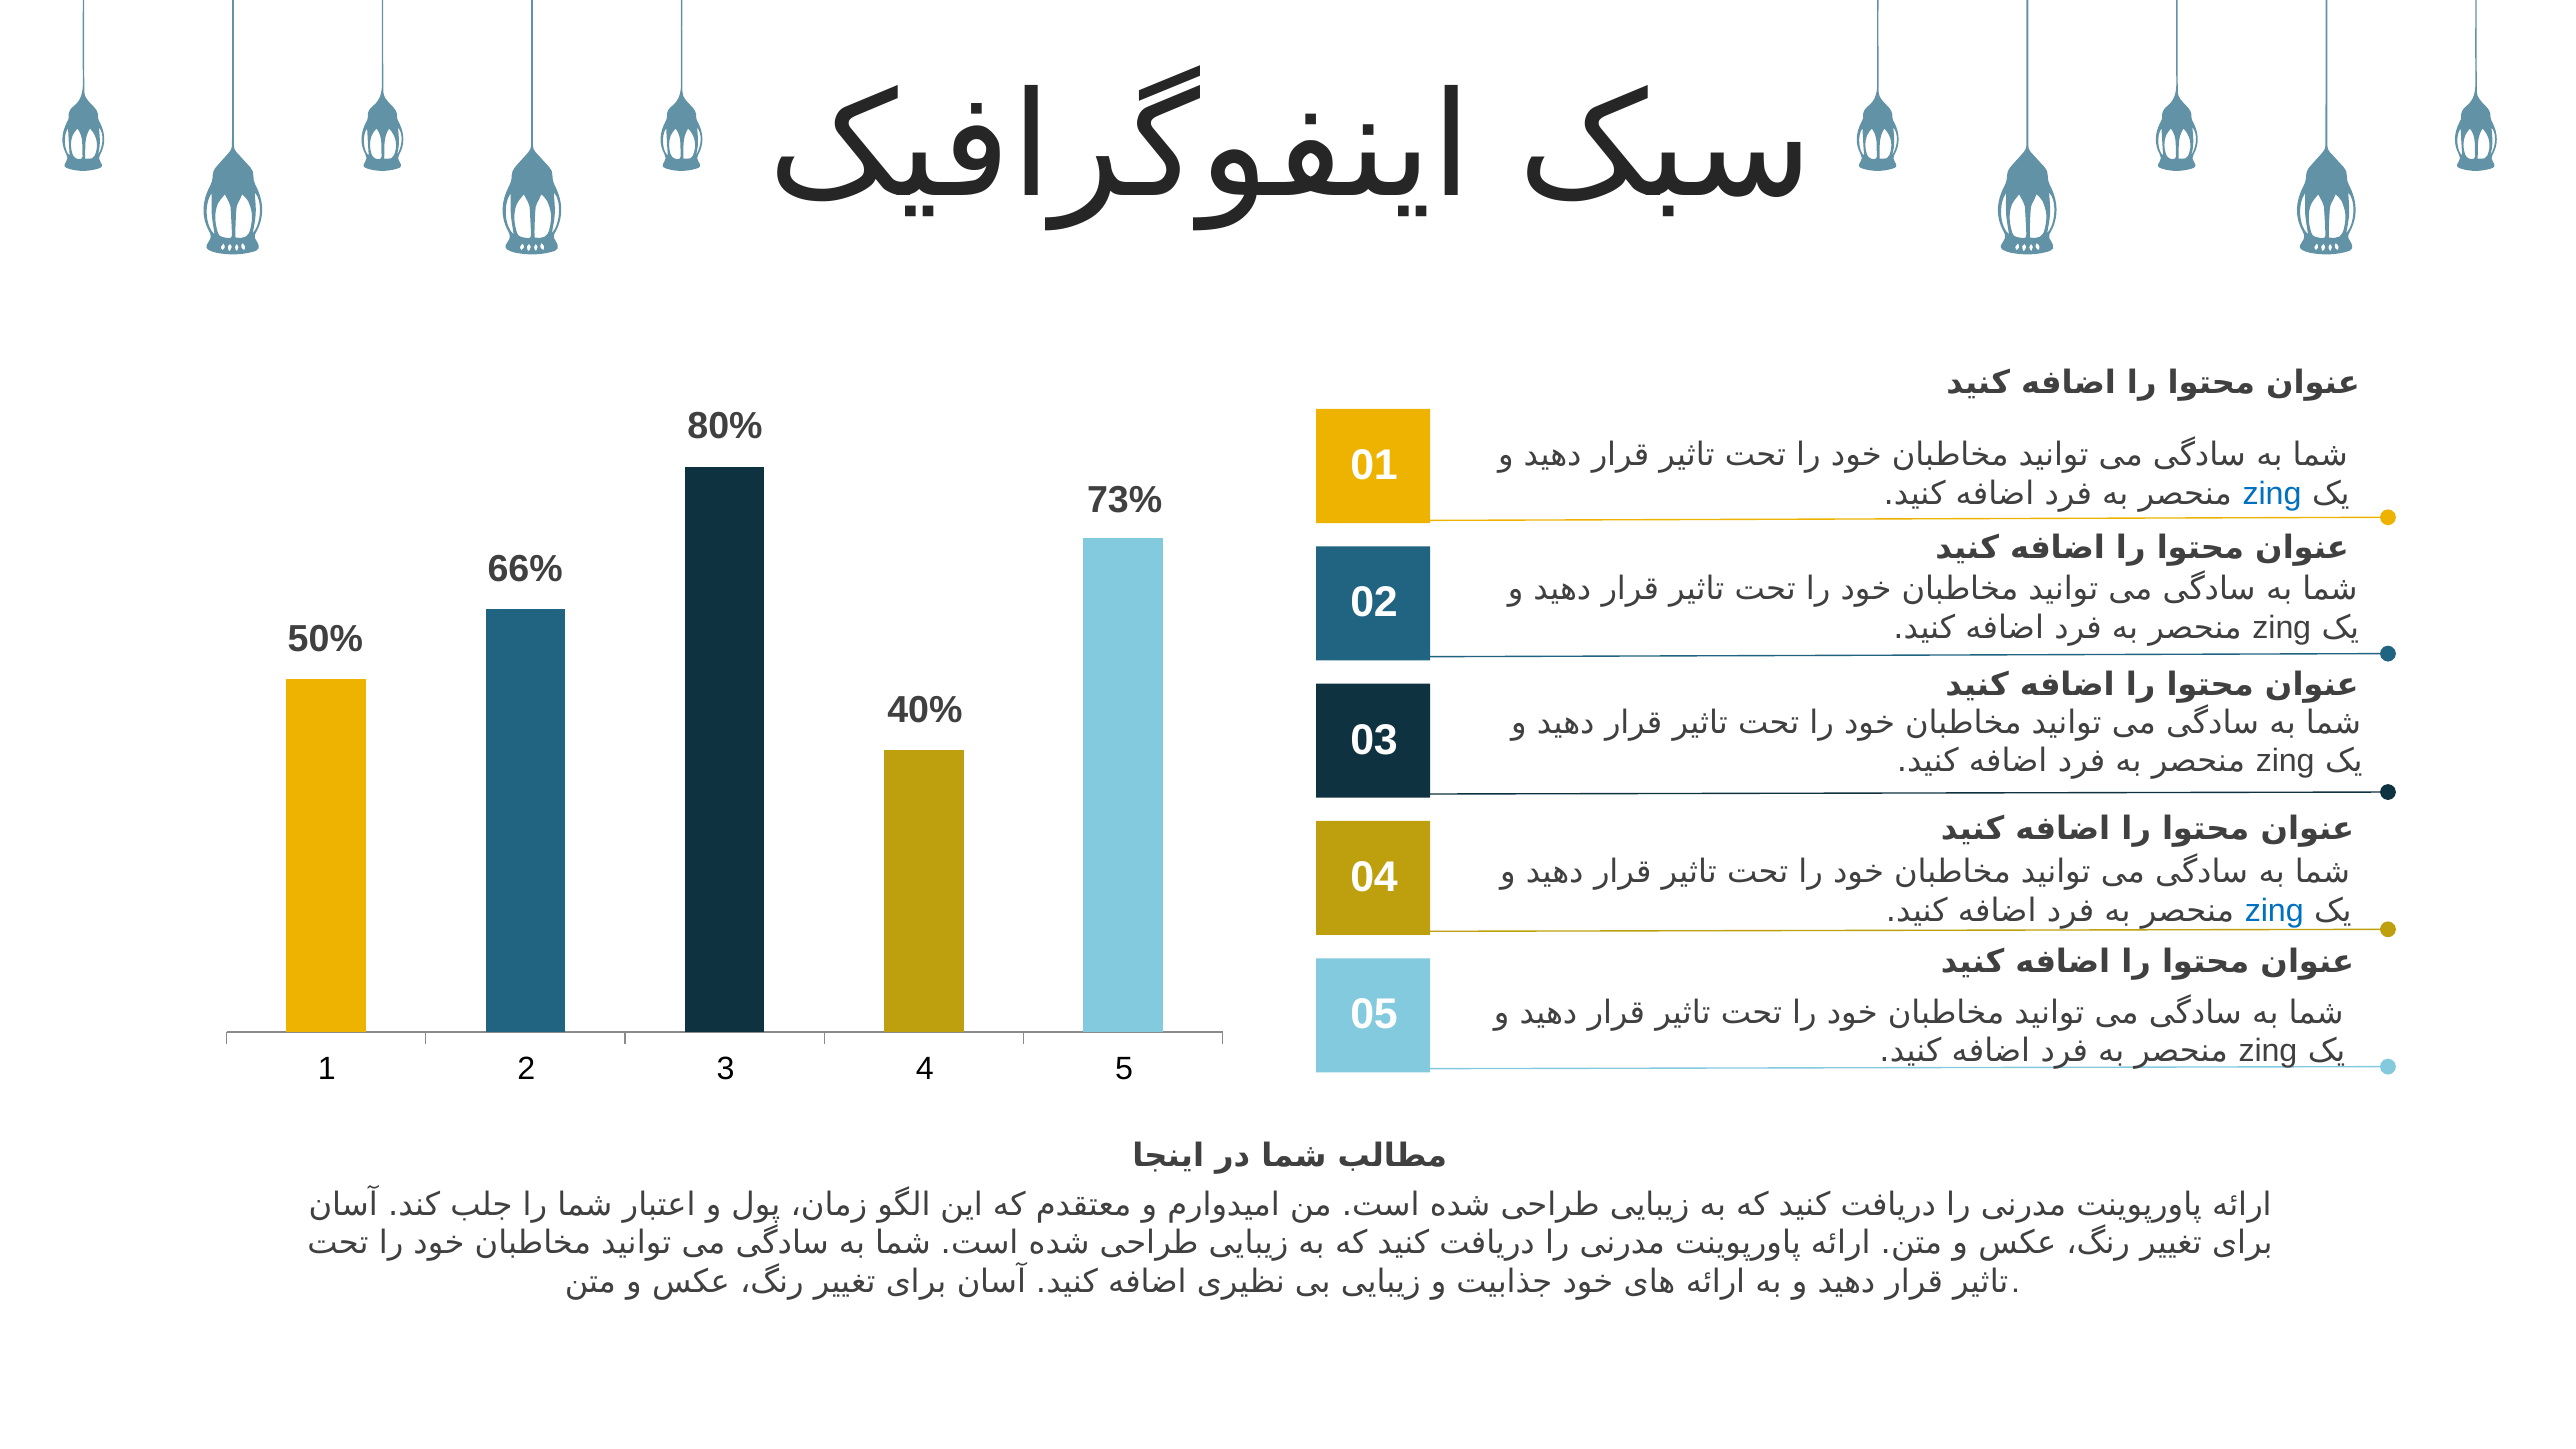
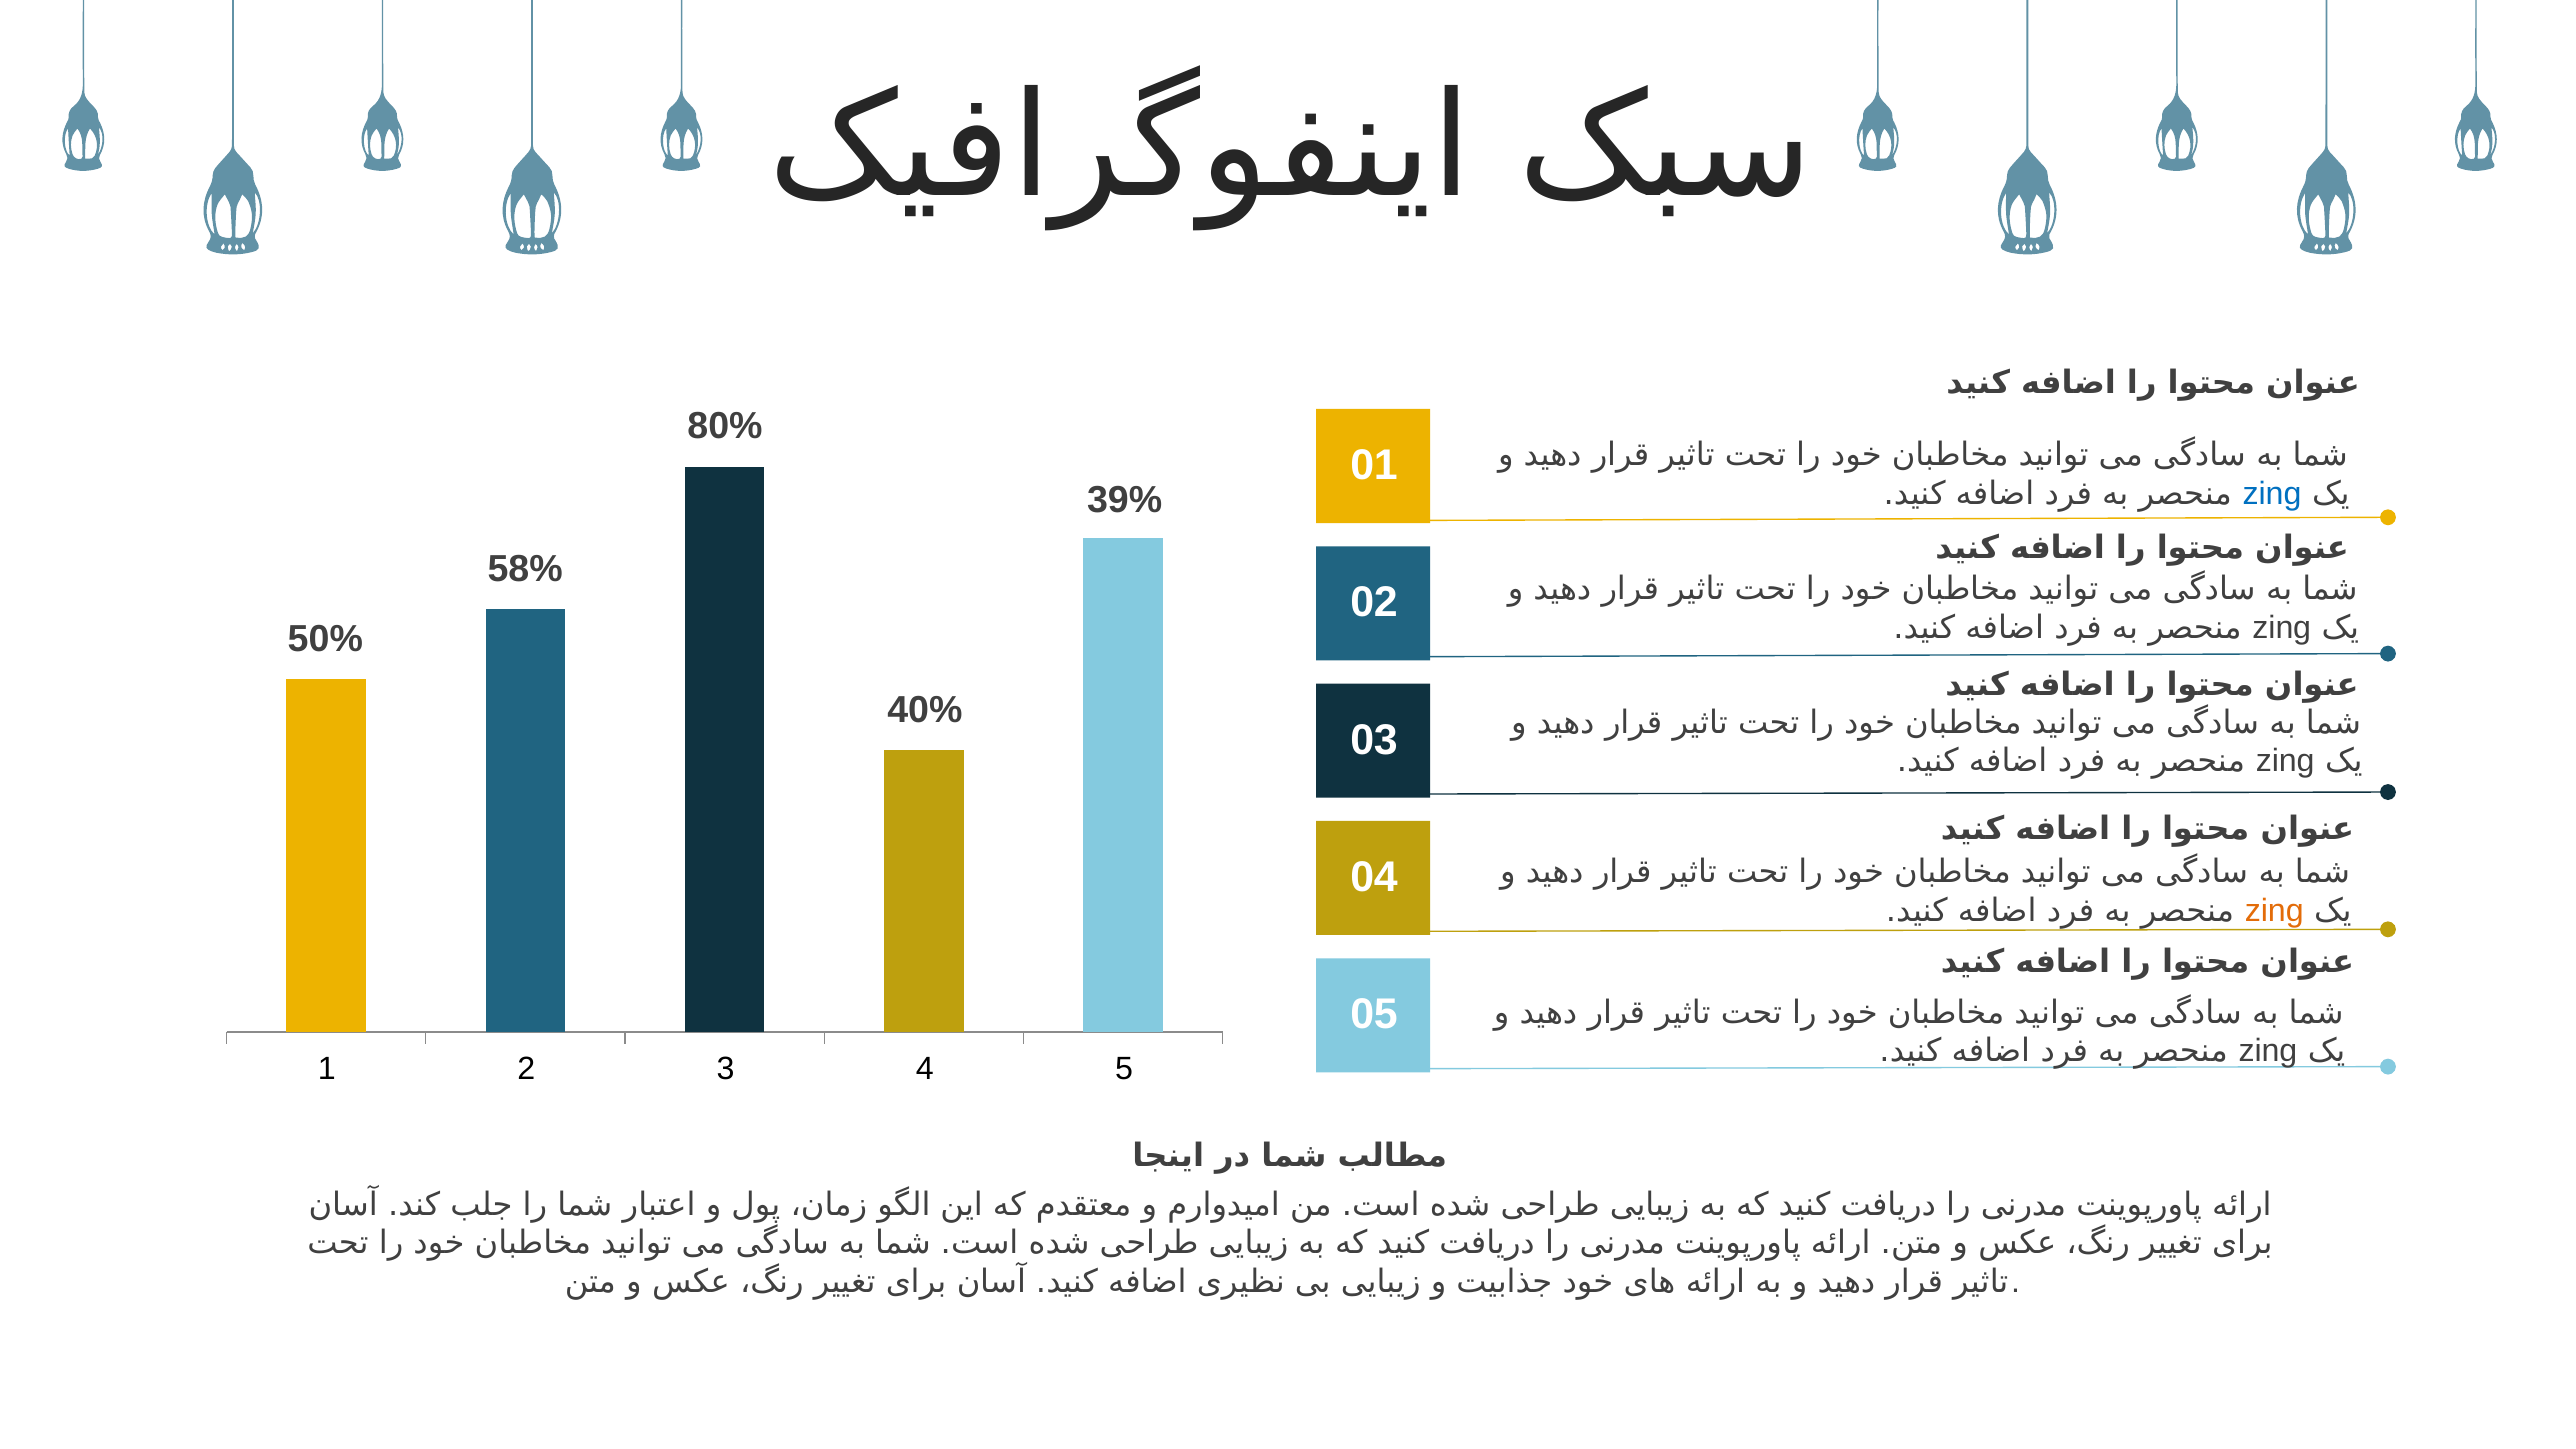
73%: 73% -> 39% (1125, 500)
66%: 66% -> 58% (525, 569)
zing colour: blue -> orange (2274, 911)
